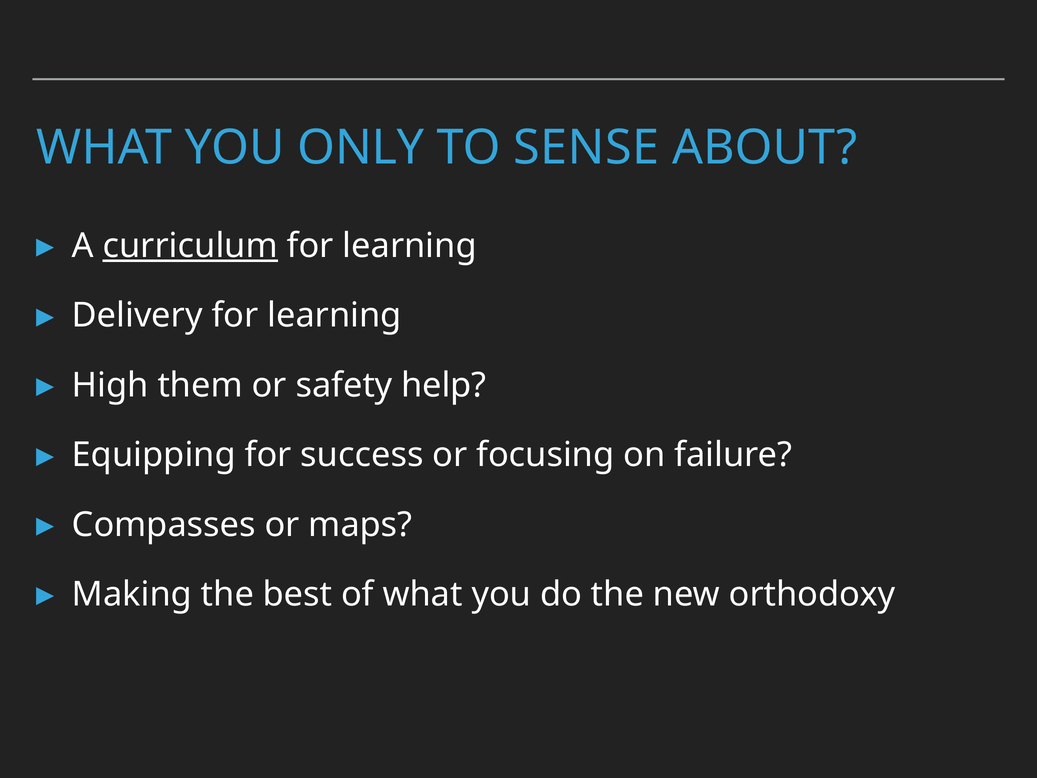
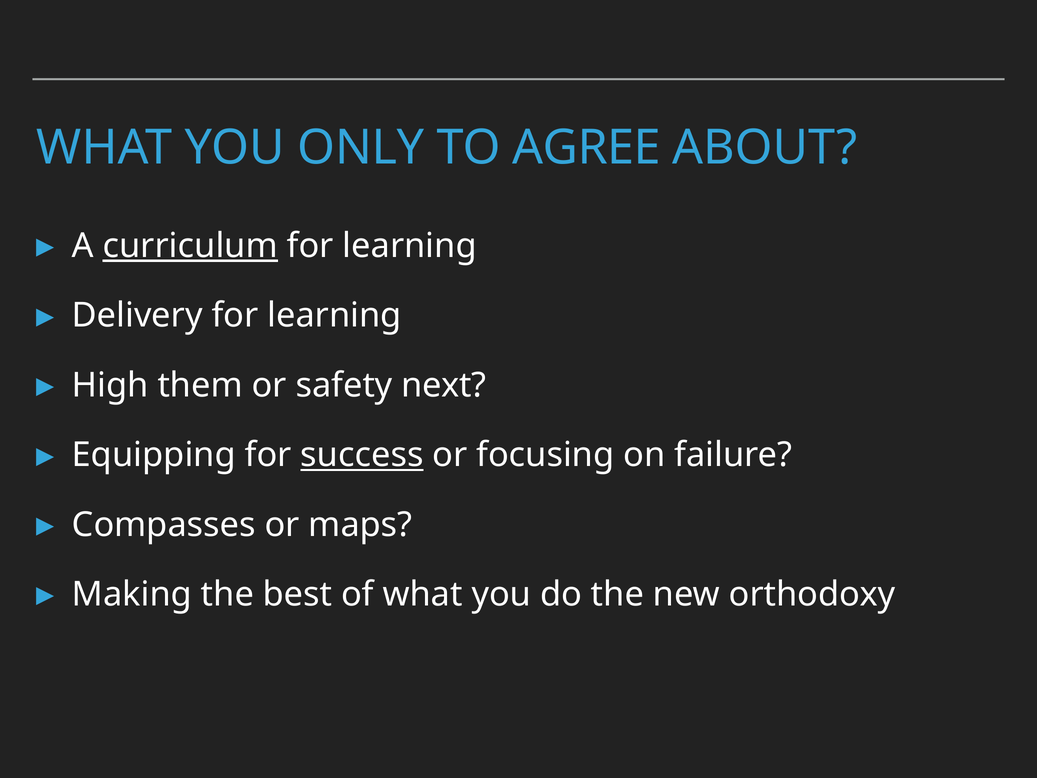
SENSE: SENSE -> AGREE (587, 148)
help: help -> next (444, 385)
success underline: none -> present (362, 455)
